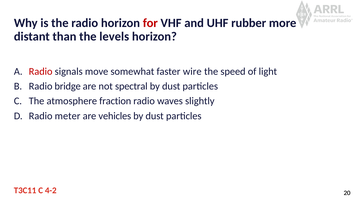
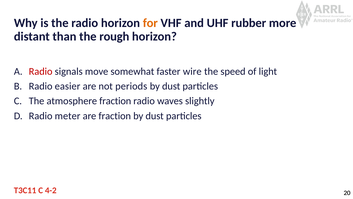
for colour: red -> orange (150, 23)
levels: levels -> rough (114, 36)
bridge: bridge -> easier (68, 86)
spectral: spectral -> periods (131, 86)
are vehicles: vehicles -> fraction (115, 116)
